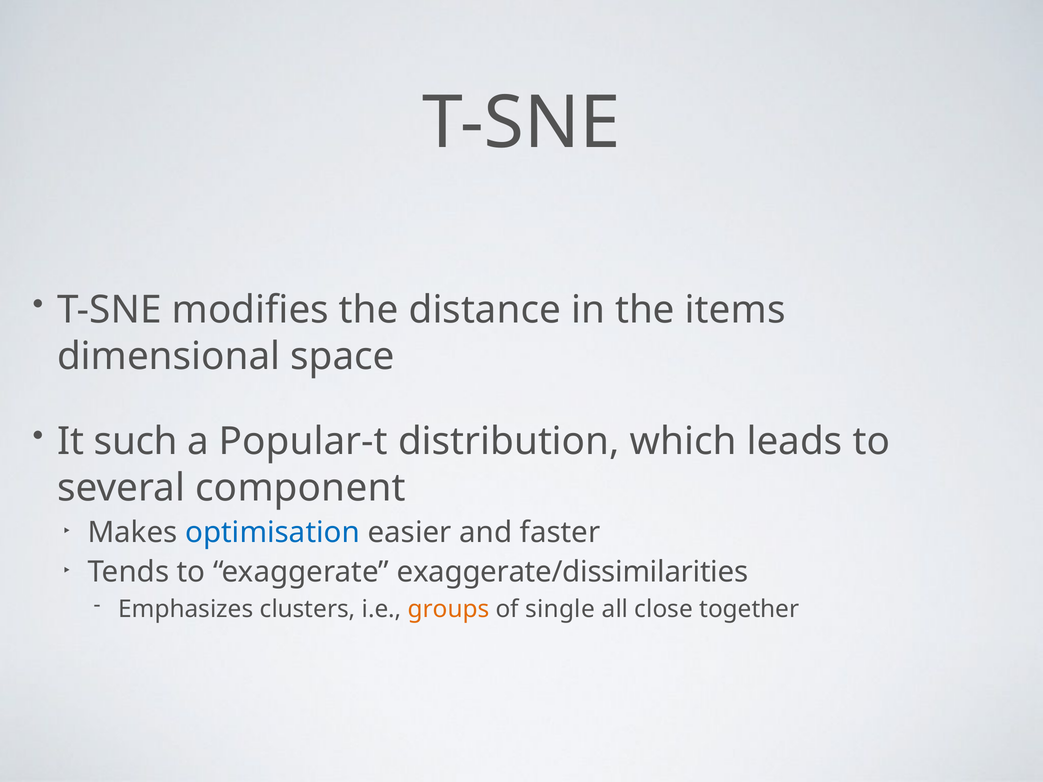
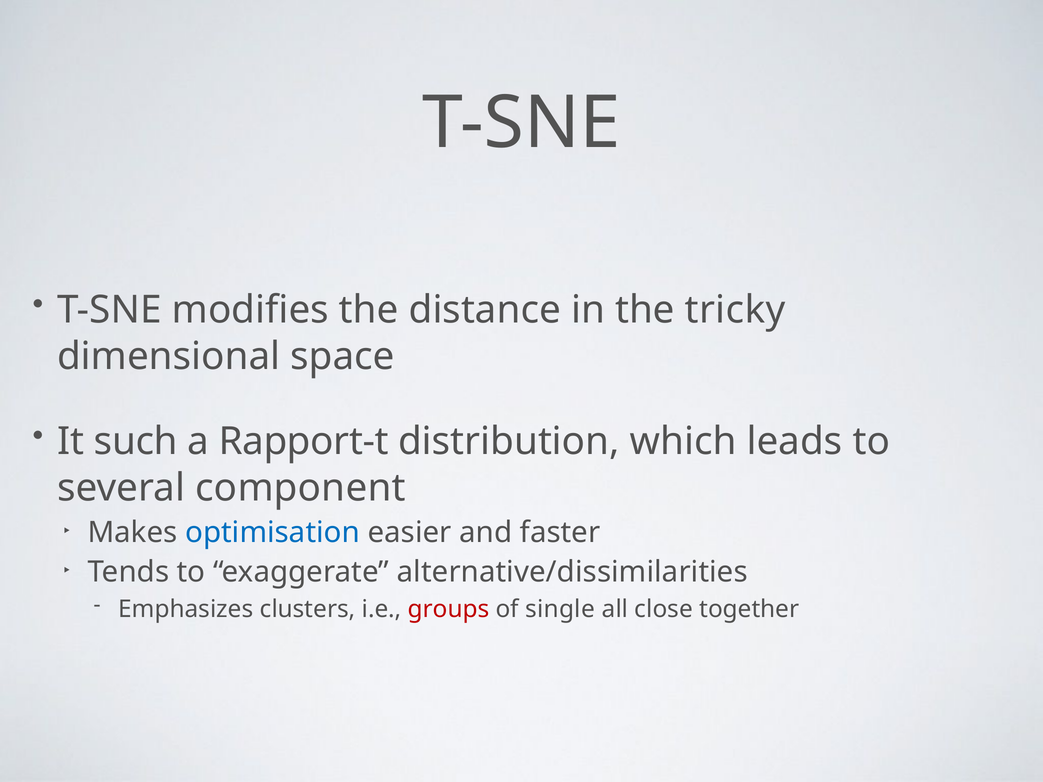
items: items -> tricky (735, 310)
Popular-t: Popular-t -> Rapport-t (304, 442)
exaggerate/dissimilarities: exaggerate/dissimilarities -> alternative/dissimilarities (572, 572)
groups colour: orange -> red (449, 609)
